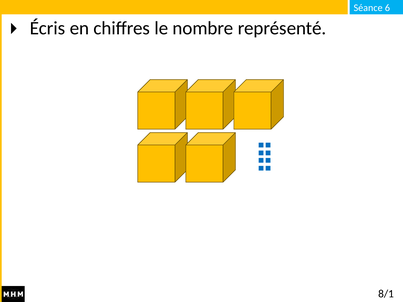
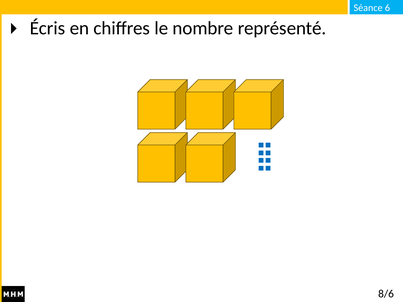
8/1: 8/1 -> 8/6 (386, 294)
